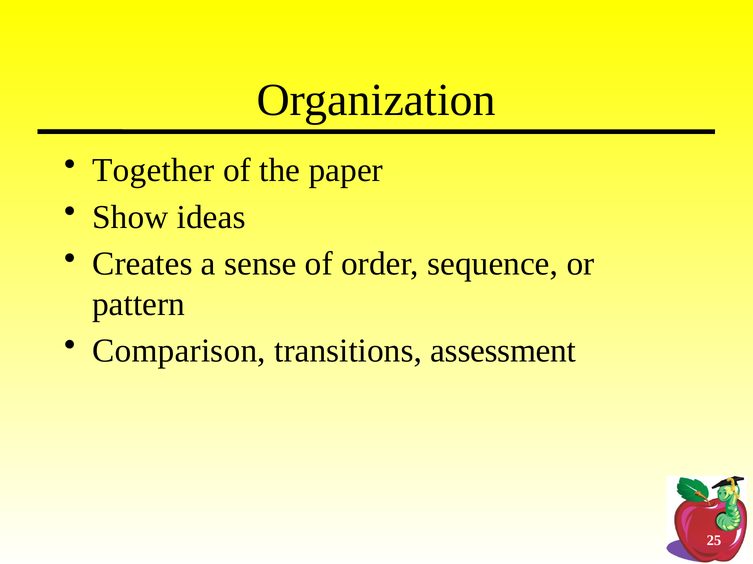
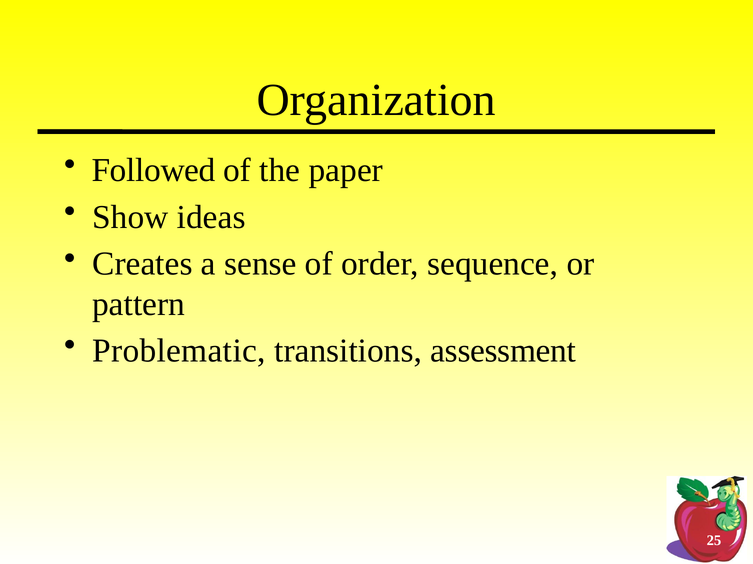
Together: Together -> Followed (154, 171)
Comparison: Comparison -> Problematic (179, 351)
